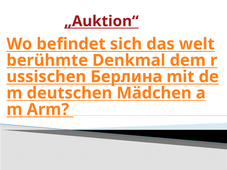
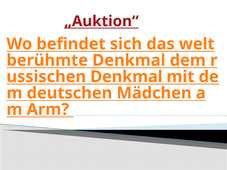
Берлина: Берлина -> Denkmal (126, 77)
